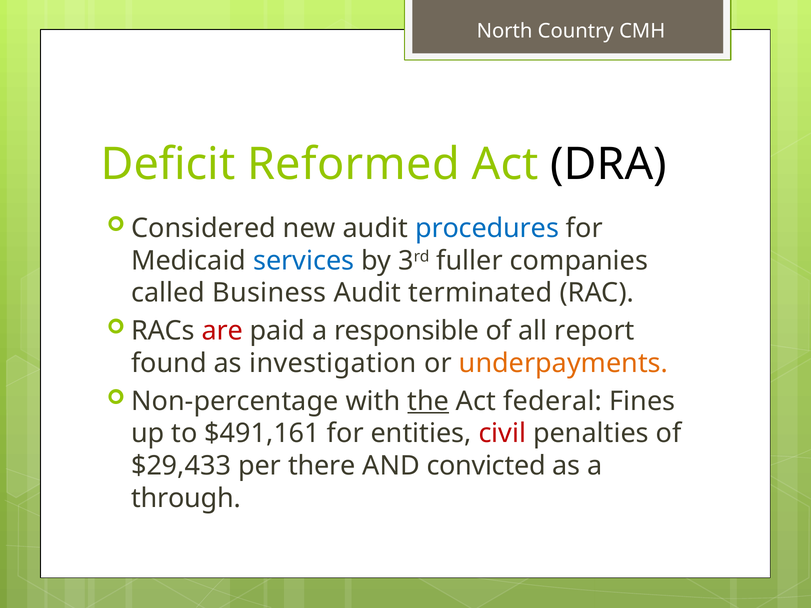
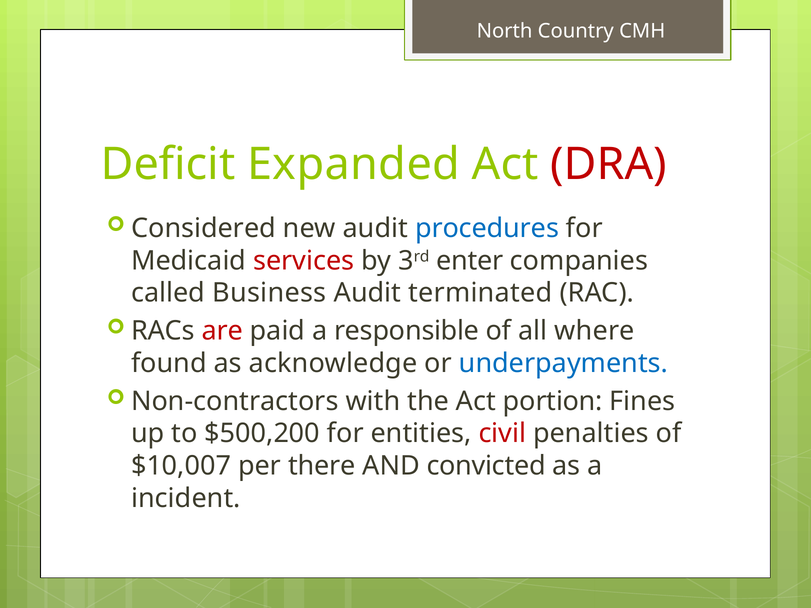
Reformed: Reformed -> Expanded (353, 165)
DRA colour: black -> red (609, 165)
services colour: blue -> red (304, 261)
fuller: fuller -> enter (470, 261)
report: report -> where (594, 331)
investigation: investigation -> acknowledge (333, 363)
underpayments colour: orange -> blue (564, 363)
Non-percentage: Non-percentage -> Non-contractors (235, 401)
the underline: present -> none (428, 401)
federal: federal -> portion (553, 401)
$491,161: $491,161 -> $500,200 (262, 434)
$29,433: $29,433 -> $10,007 (181, 466)
through: through -> incident (186, 499)
